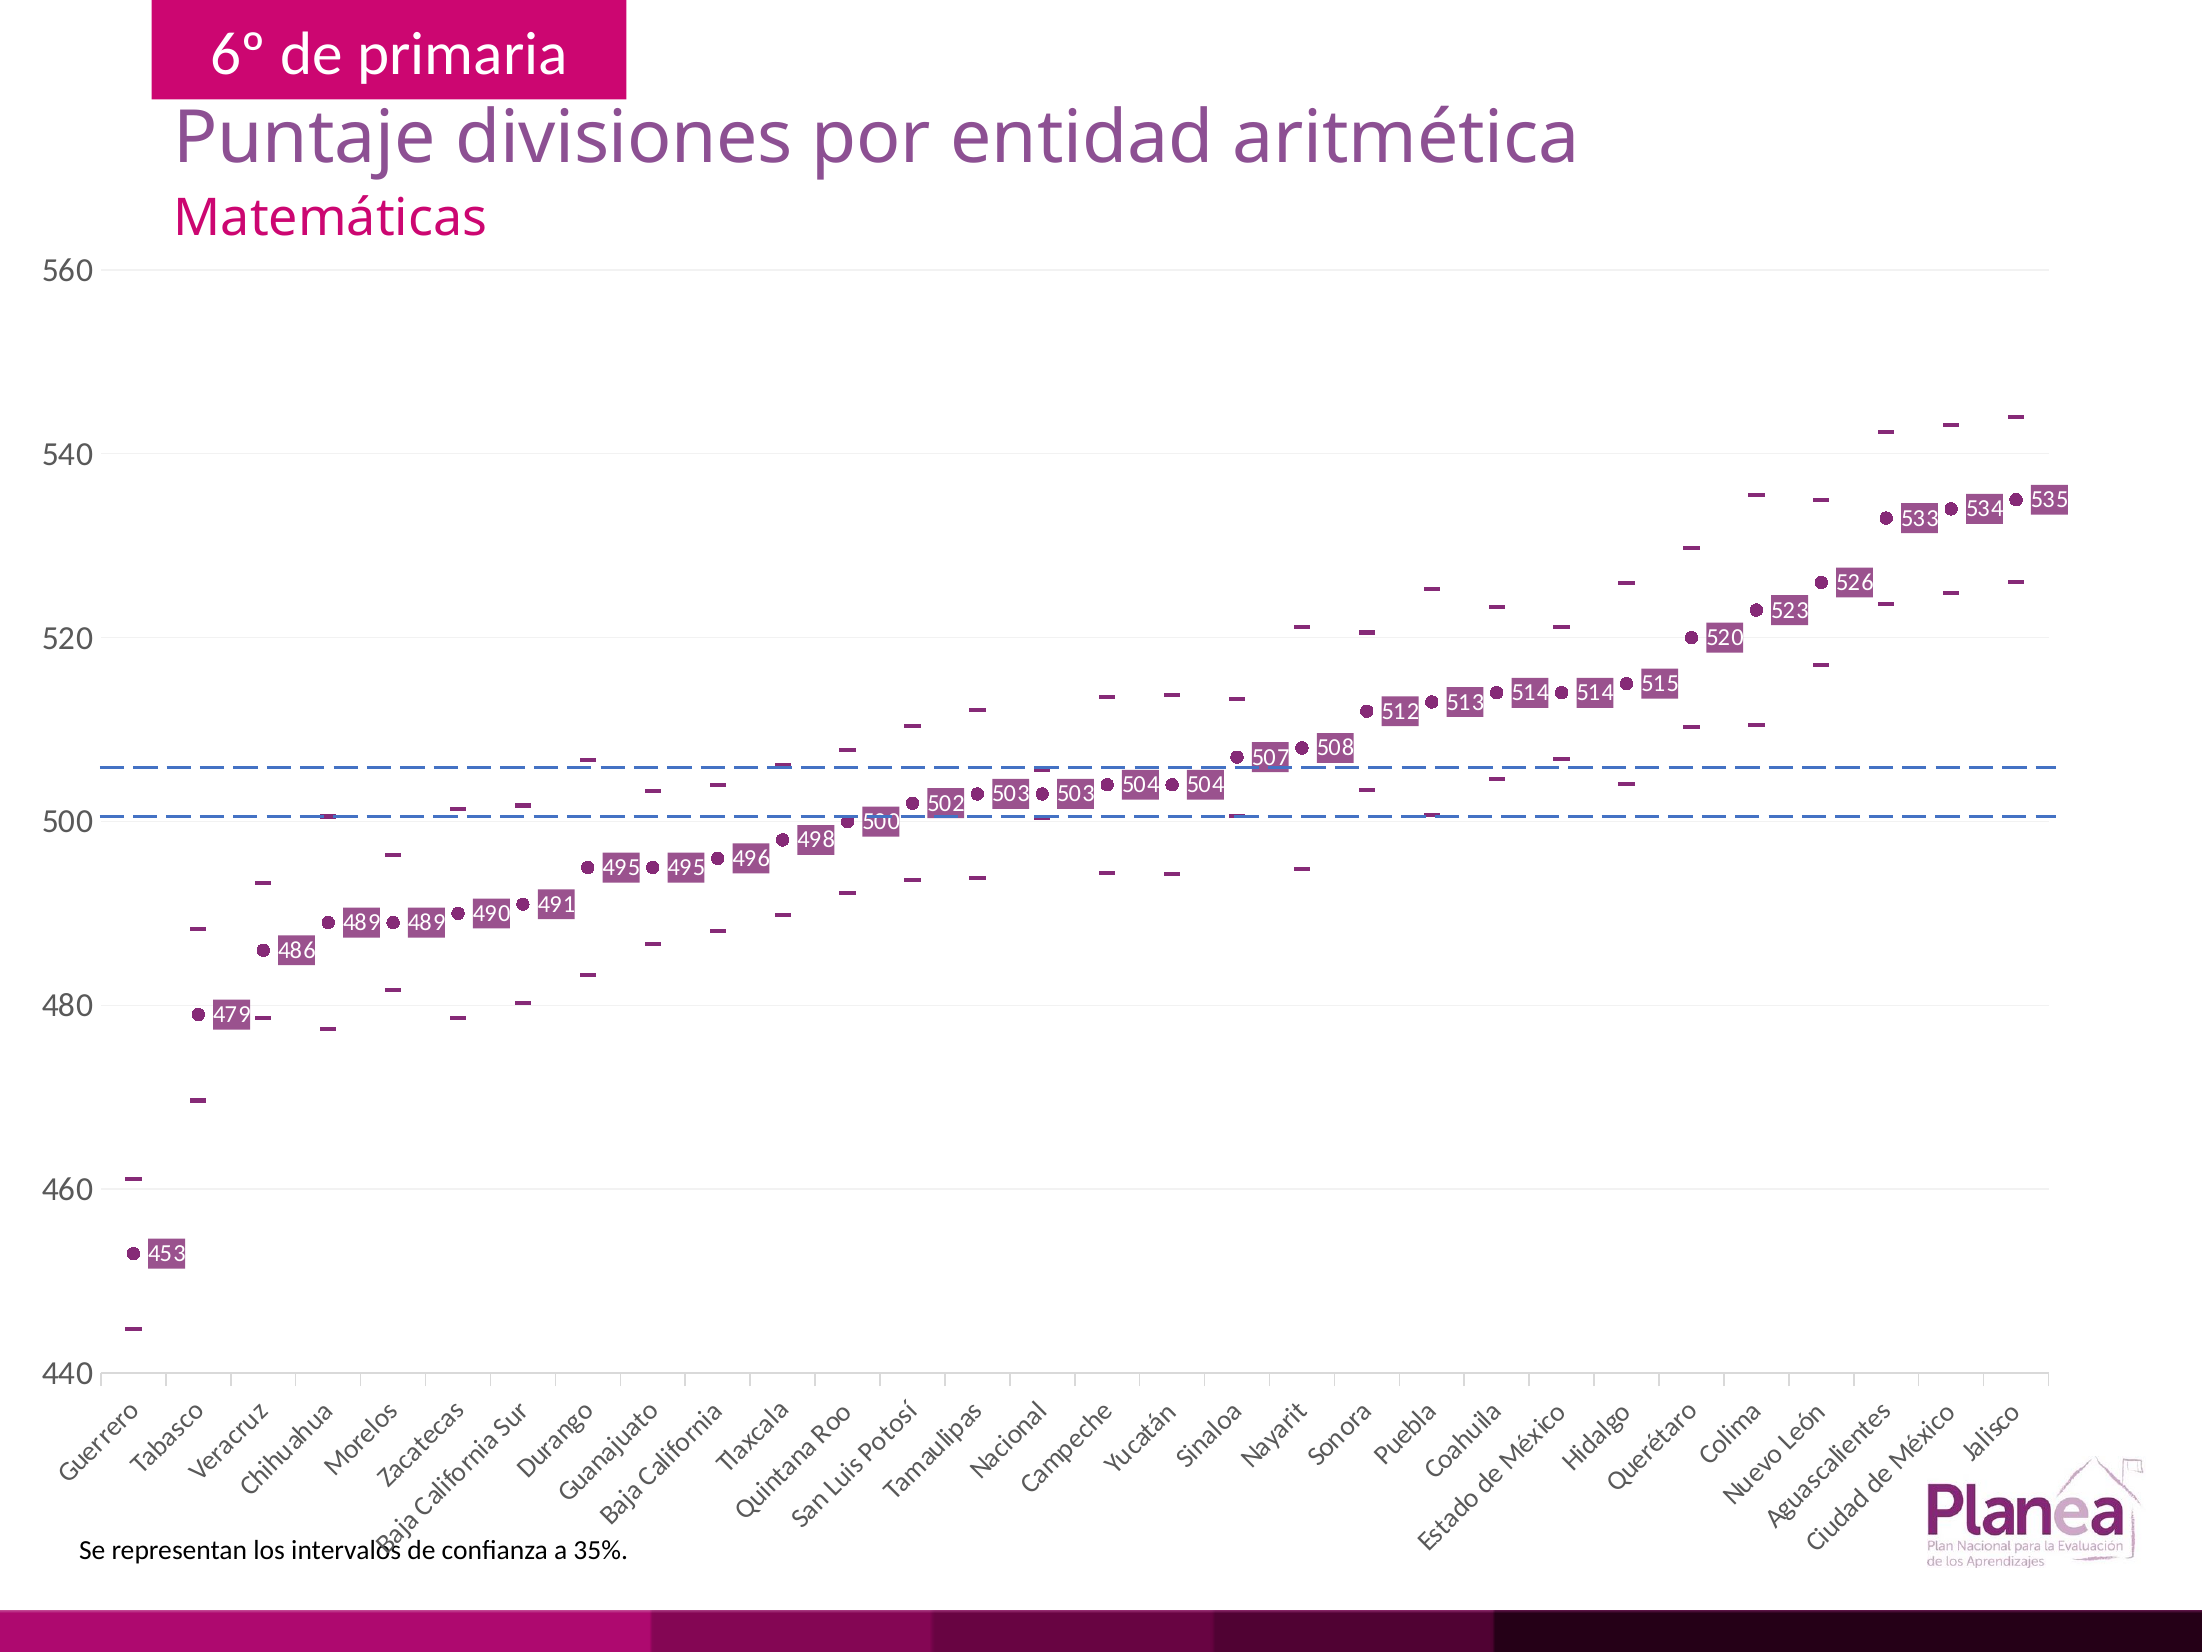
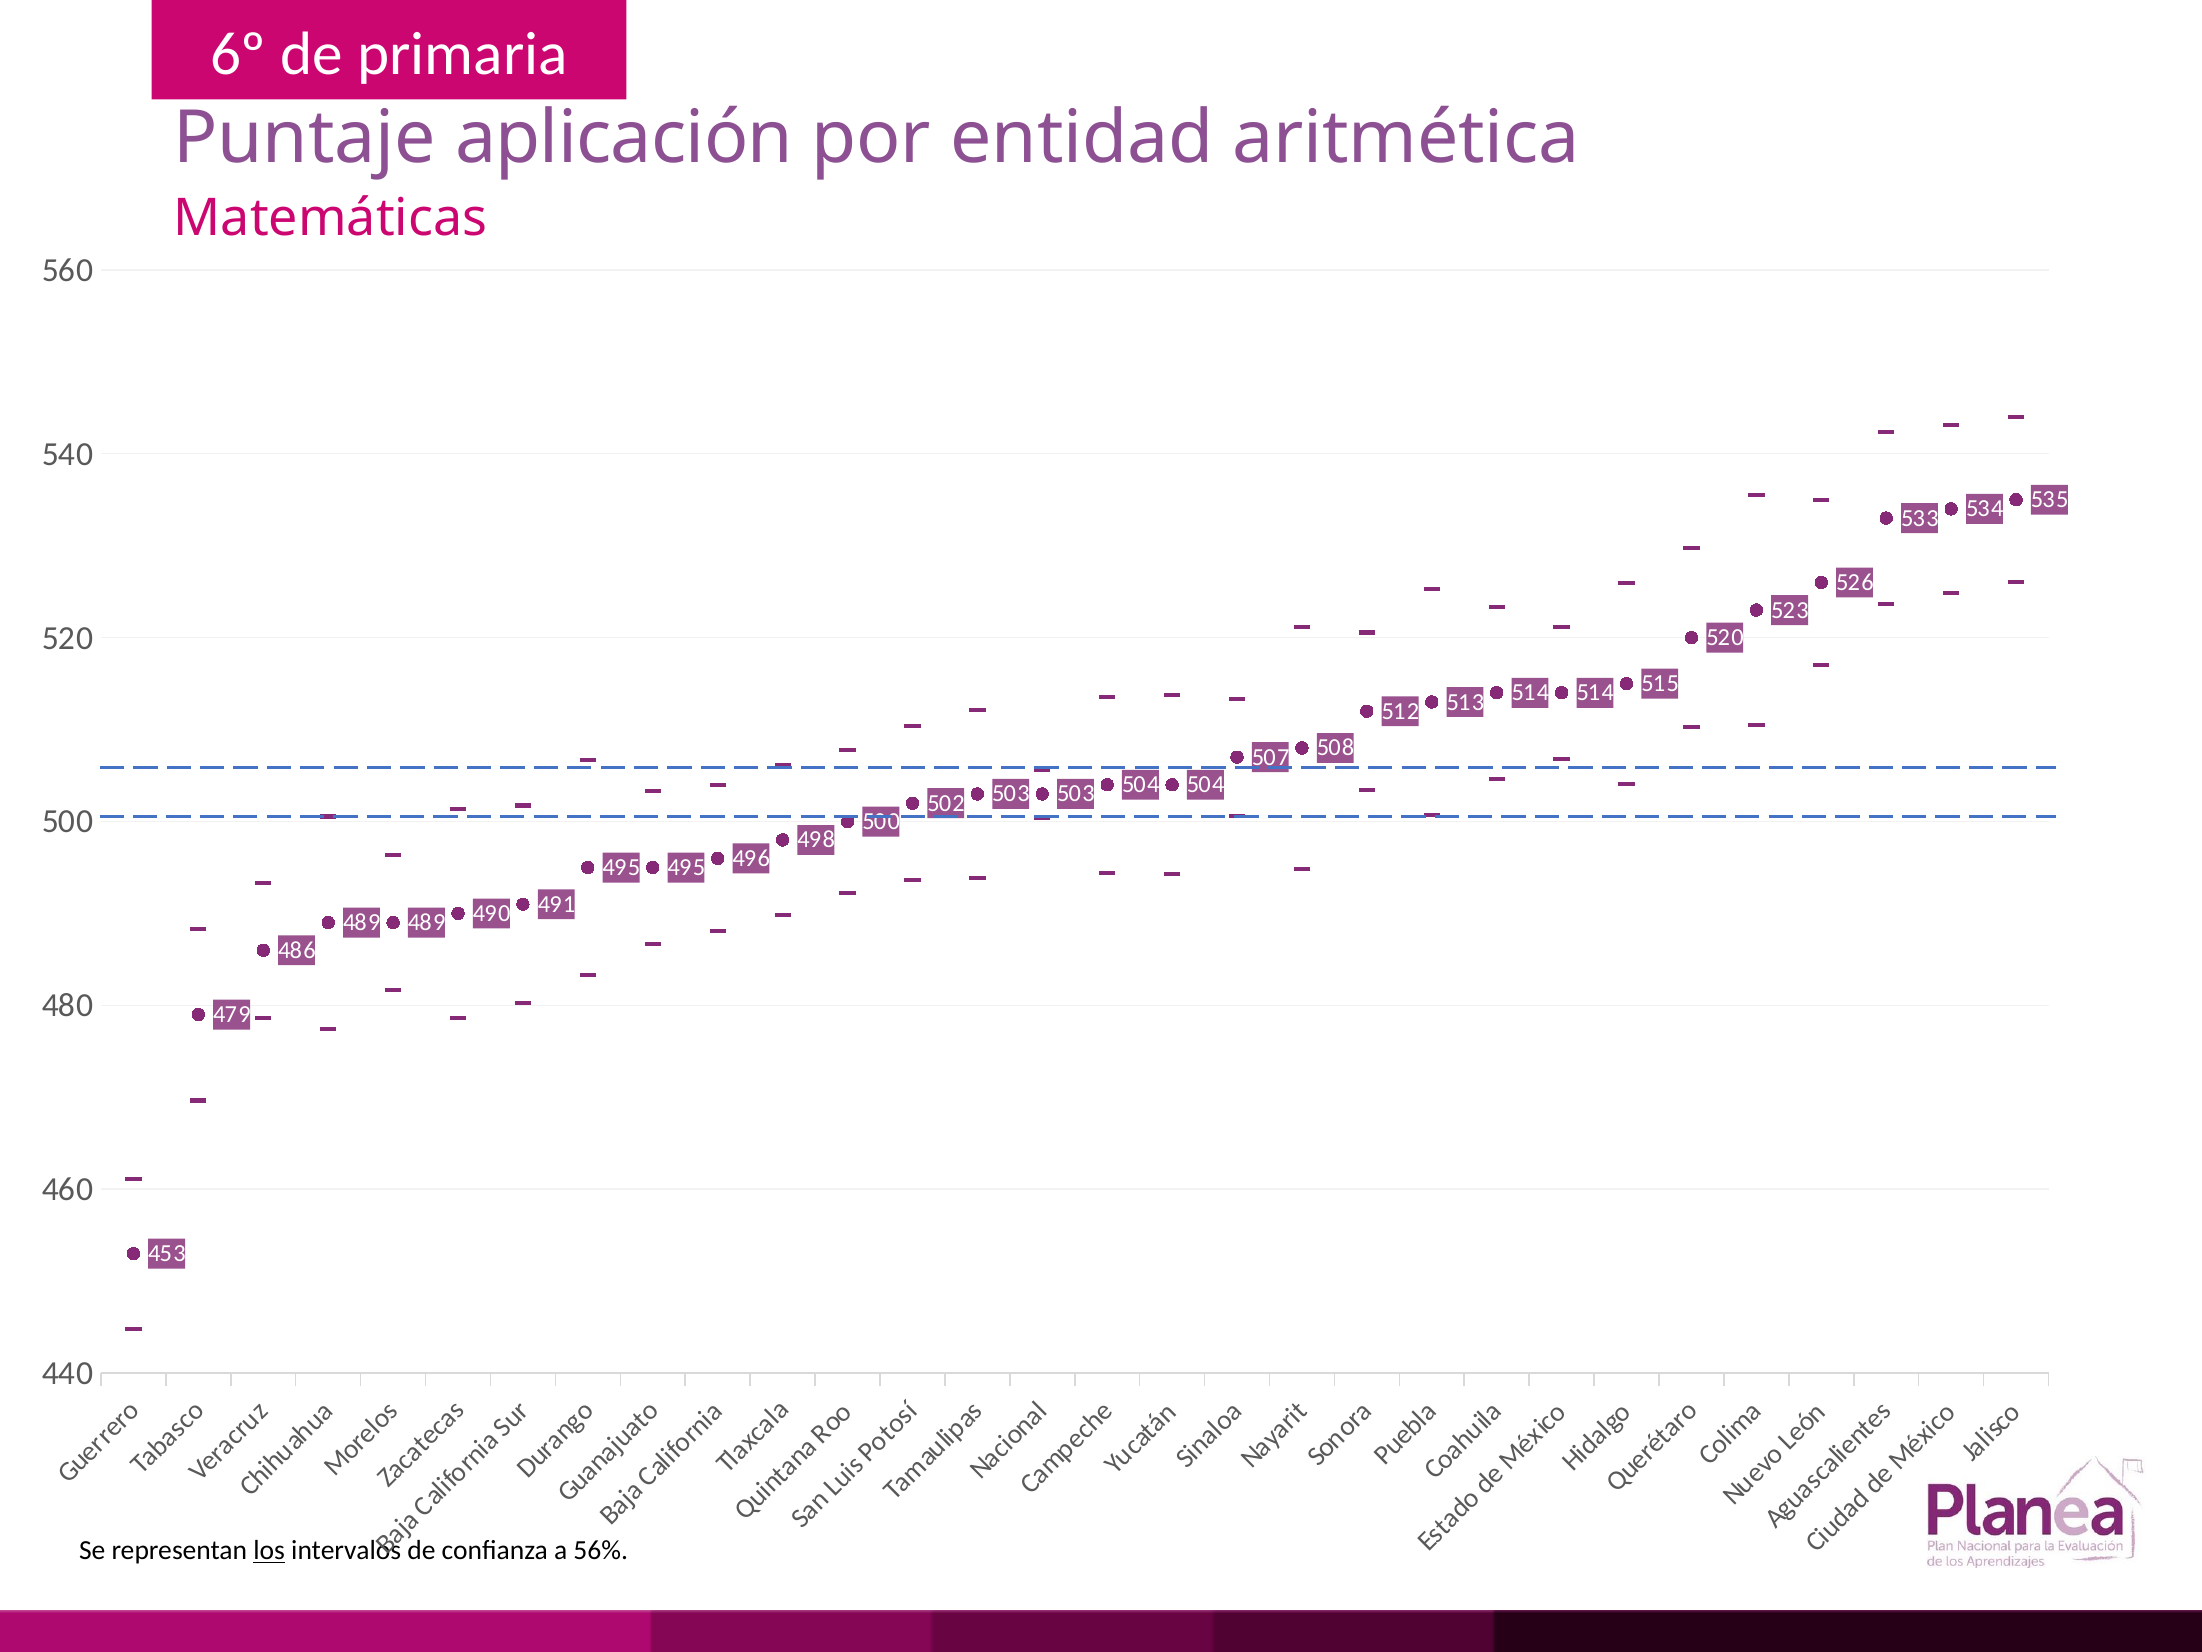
divisiones: divisiones -> aplicación (624, 138)
los underline: none -> present (269, 1550)
35%: 35% -> 56% (601, 1550)
